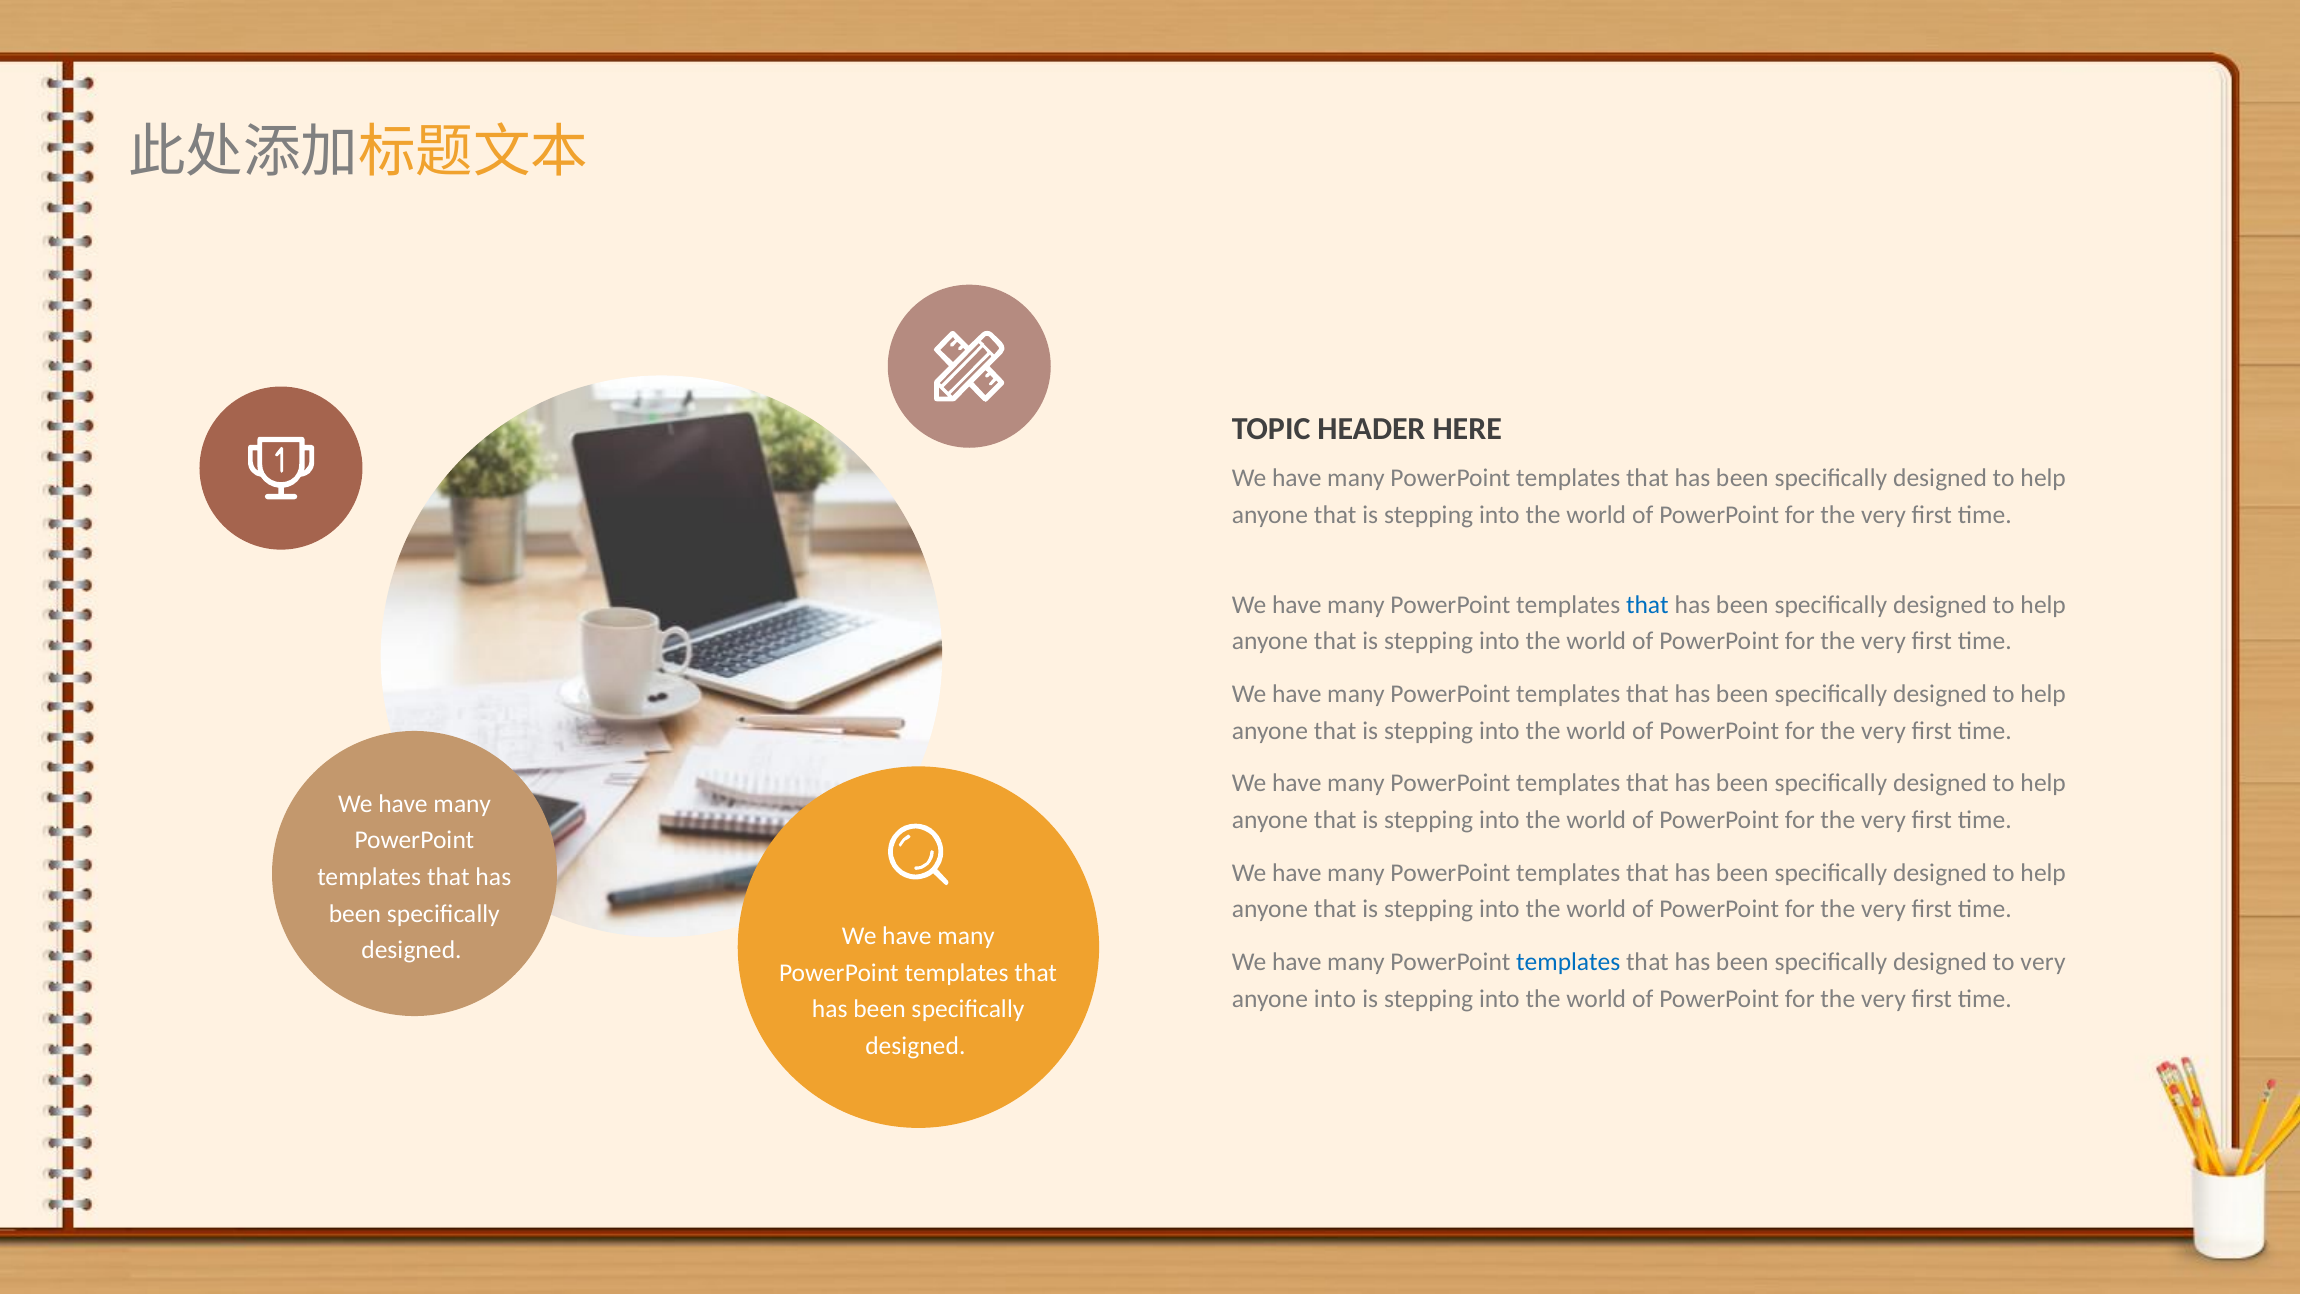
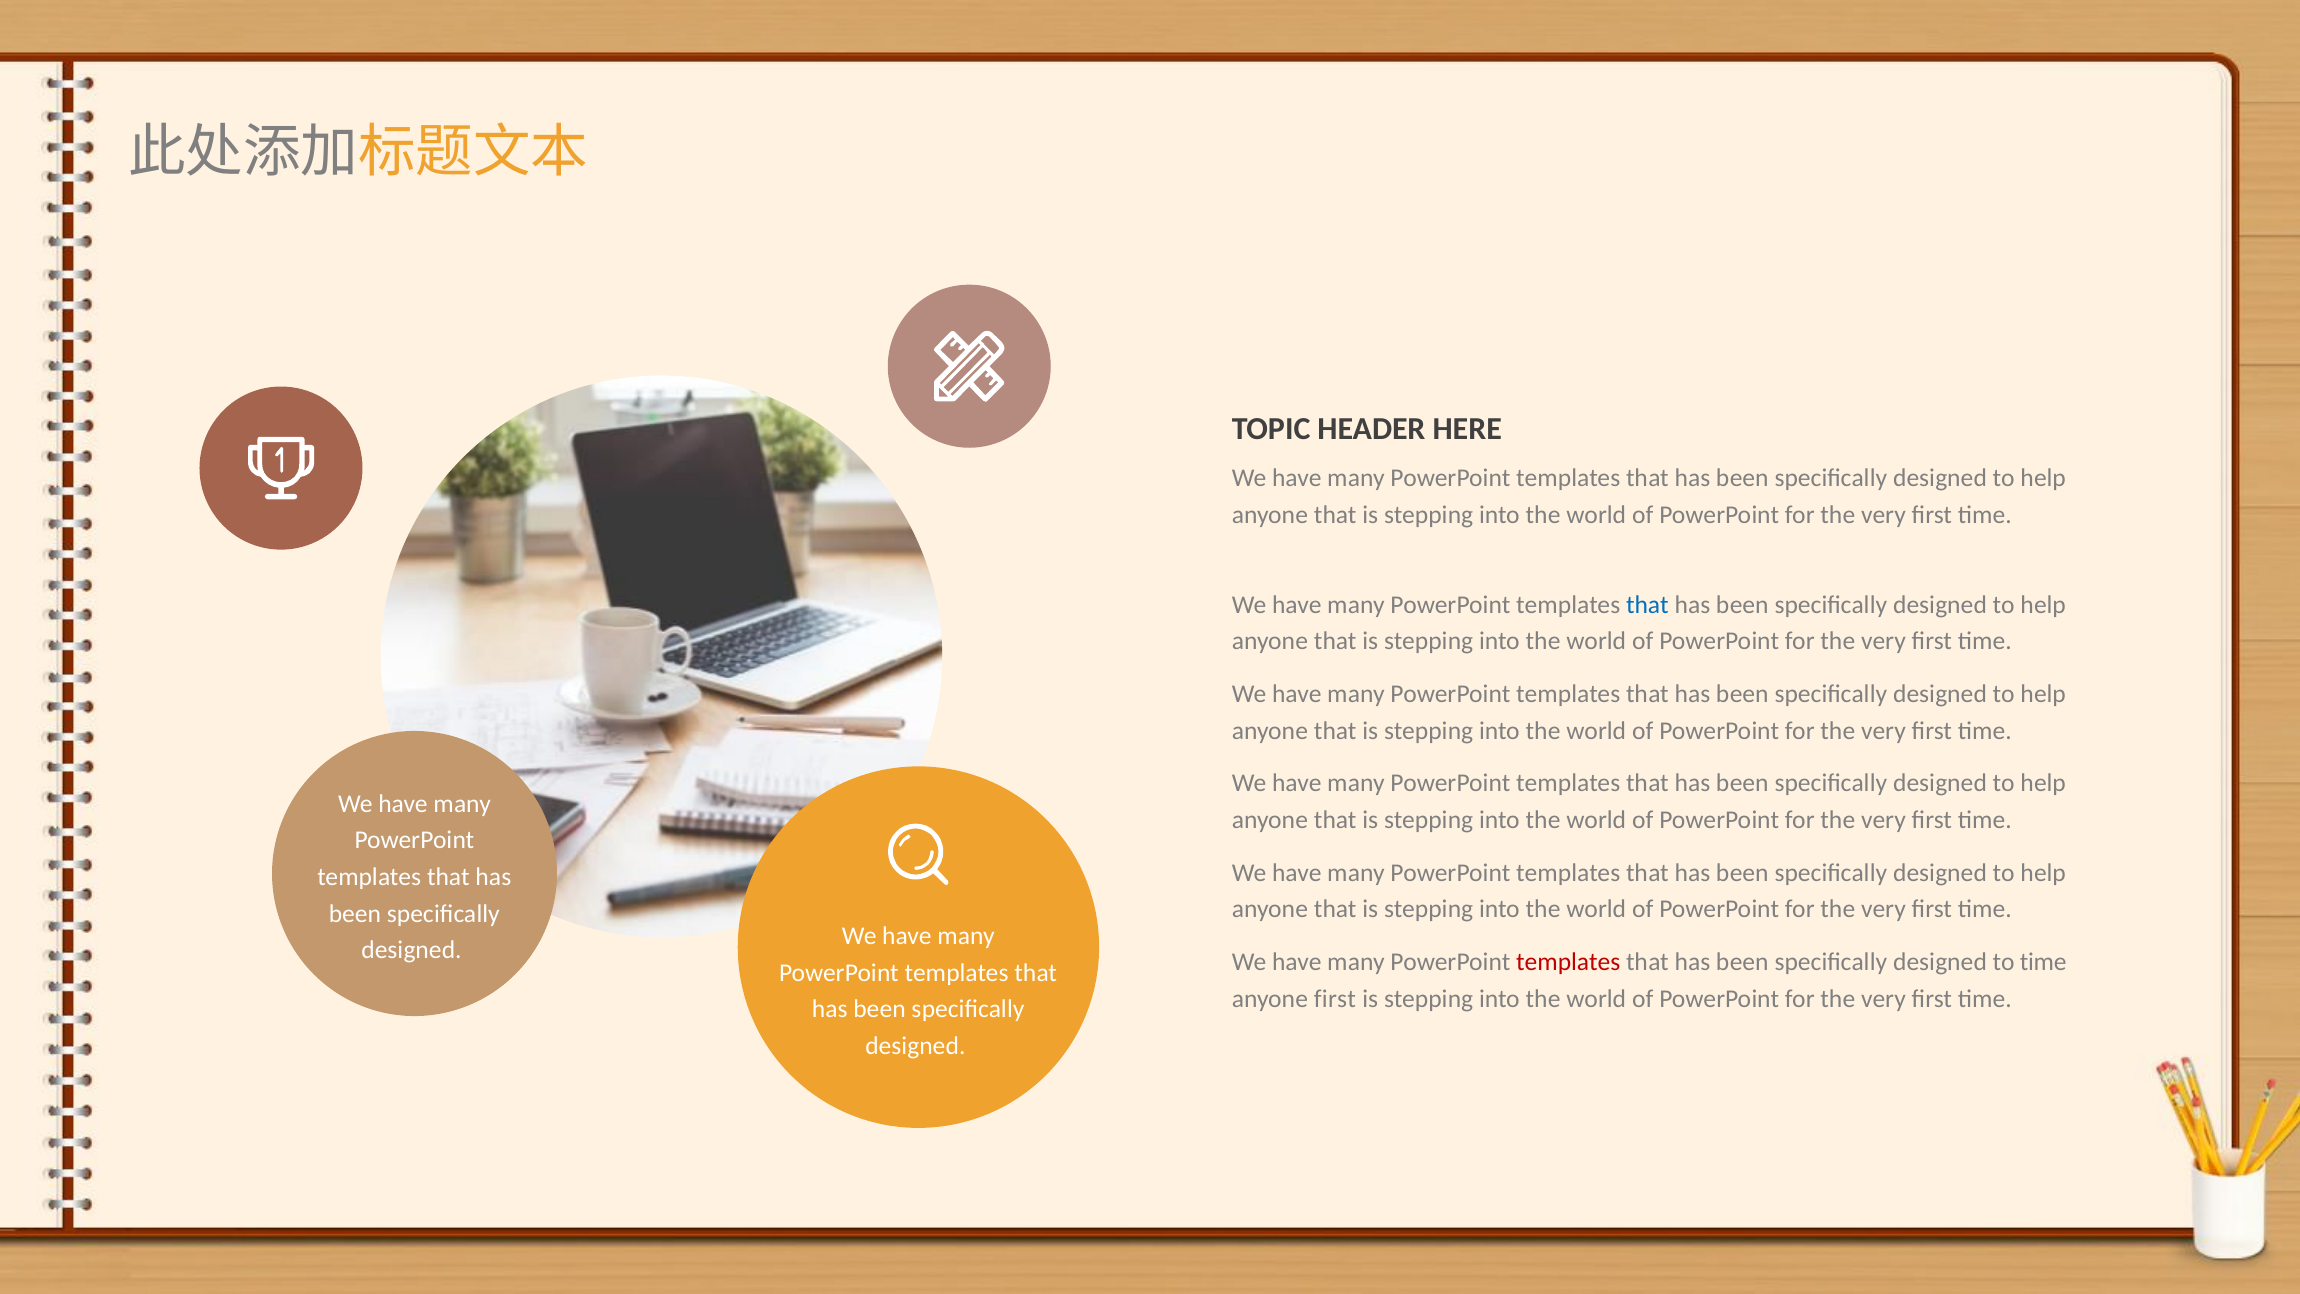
templates colour: blue -> red (1568, 962)
to very: very -> time (2043, 962)
anyone into: into -> first (1335, 999)
